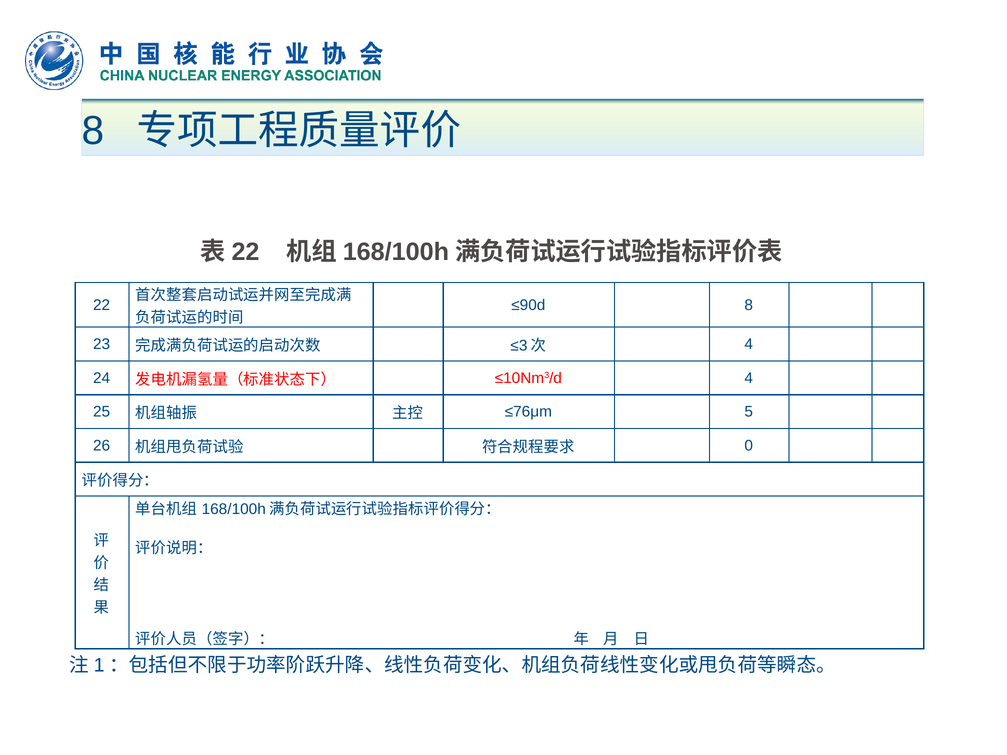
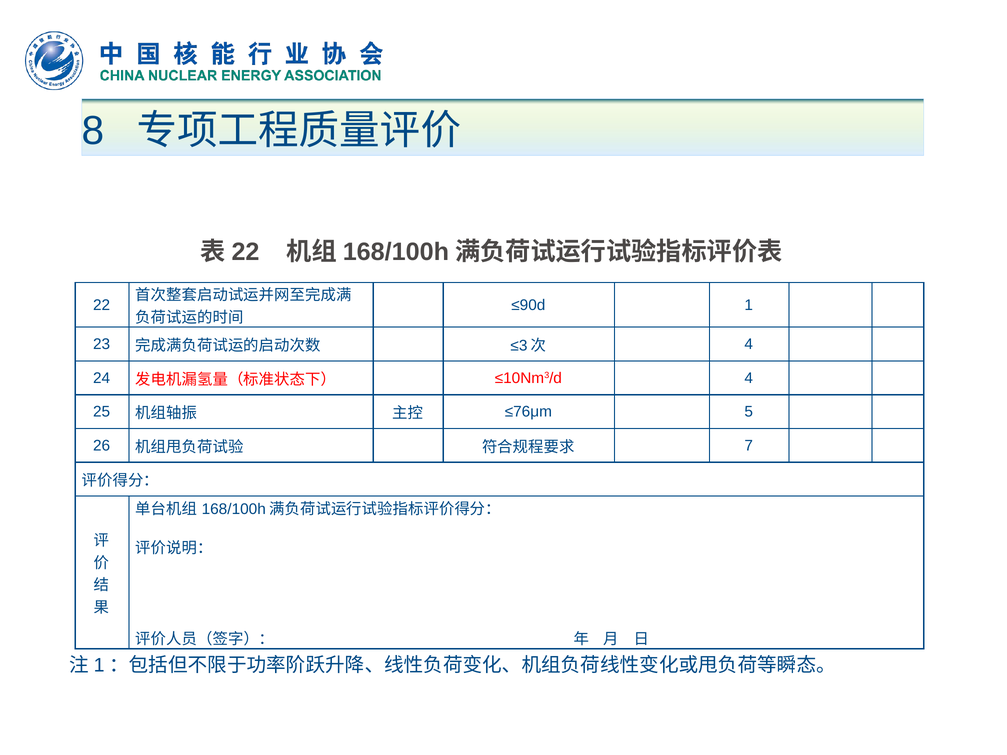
≤90d 8: 8 -> 1 (749, 305)
0: 0 -> 7 (749, 446)
